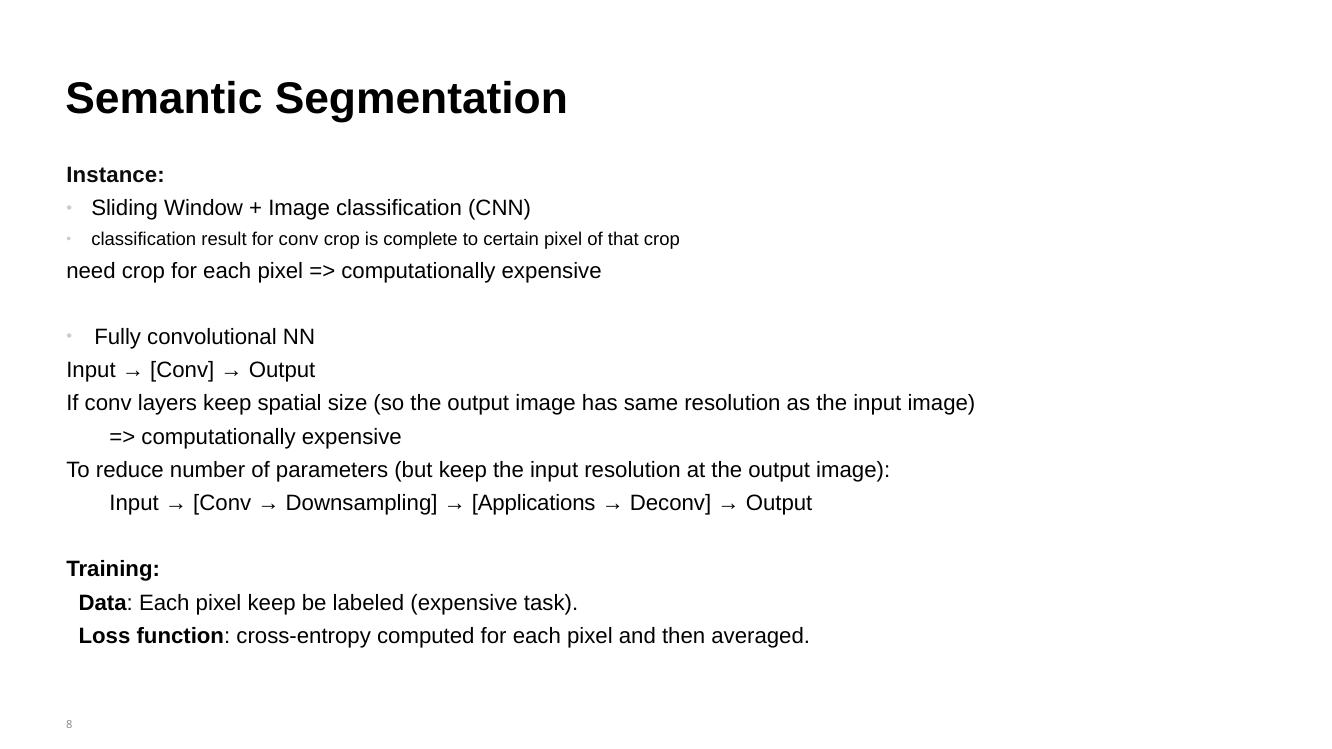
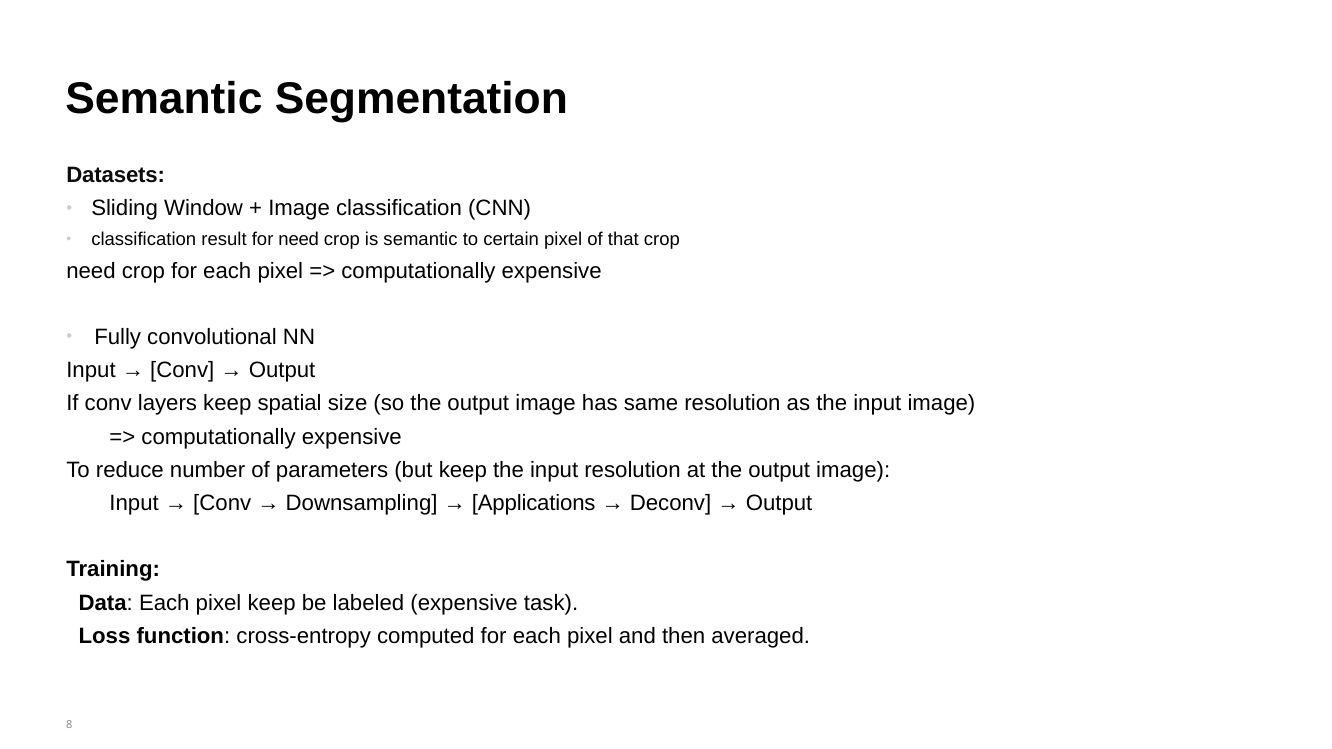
Instance: Instance -> Datasets (116, 175)
for conv: conv -> need (299, 240)
is complete: complete -> semantic (421, 240)
